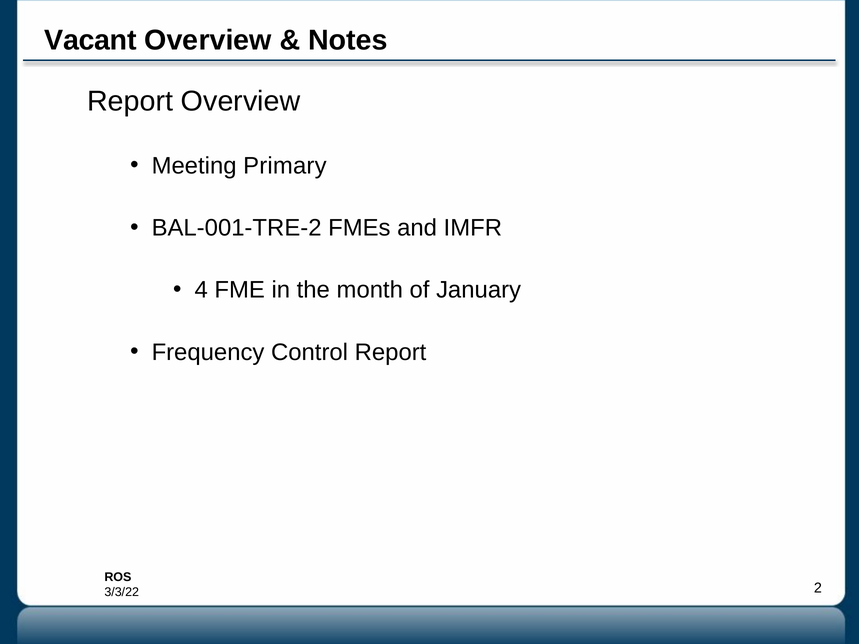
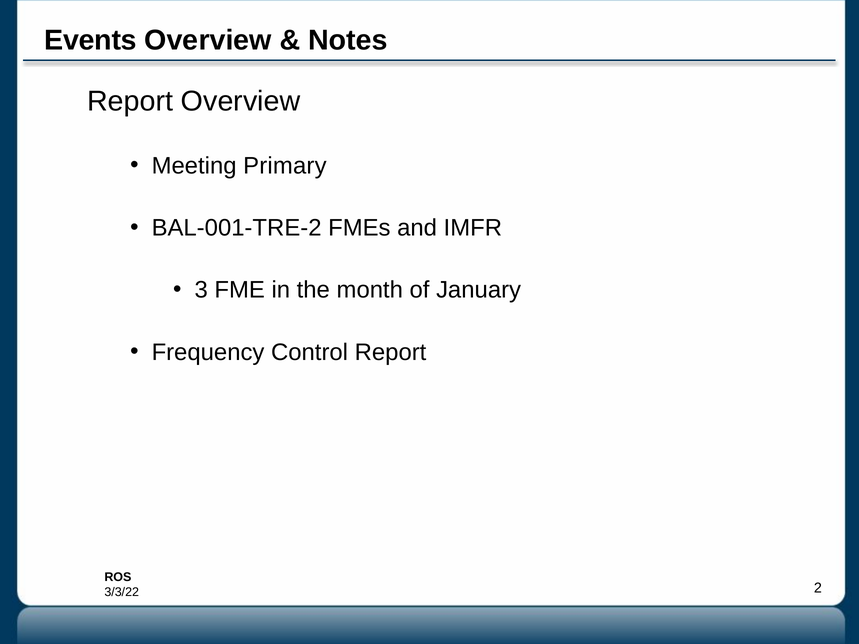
Vacant: Vacant -> Events (90, 40)
4: 4 -> 3 (201, 290)
